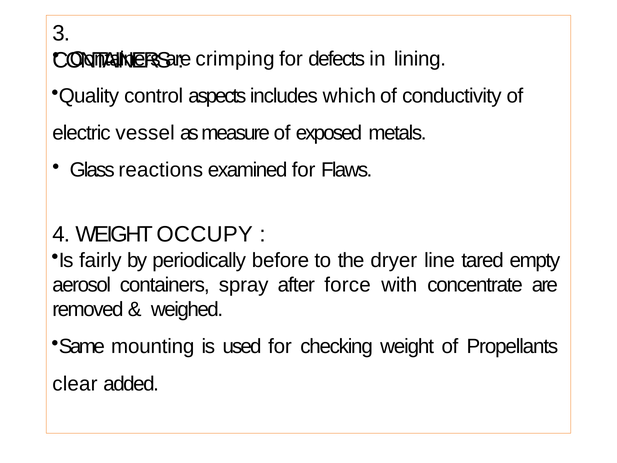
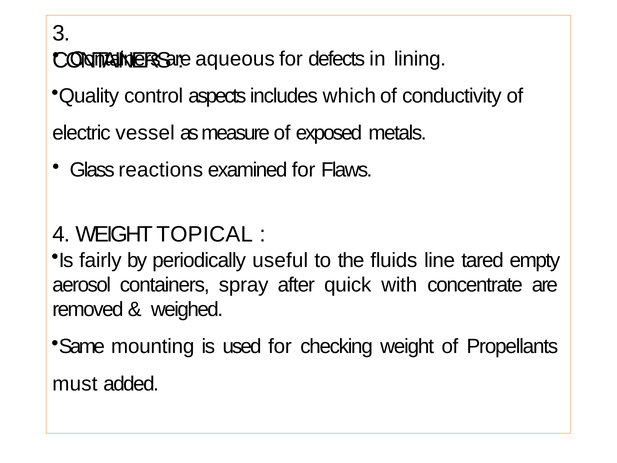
crimping: crimping -> aqueous (235, 59)
OCCUPY: OCCUPY -> TOPICAL (205, 235)
before: before -> useful (280, 260)
dryer: dryer -> fluids (394, 260)
force: force -> quick (348, 285)
clear: clear -> must (75, 383)
